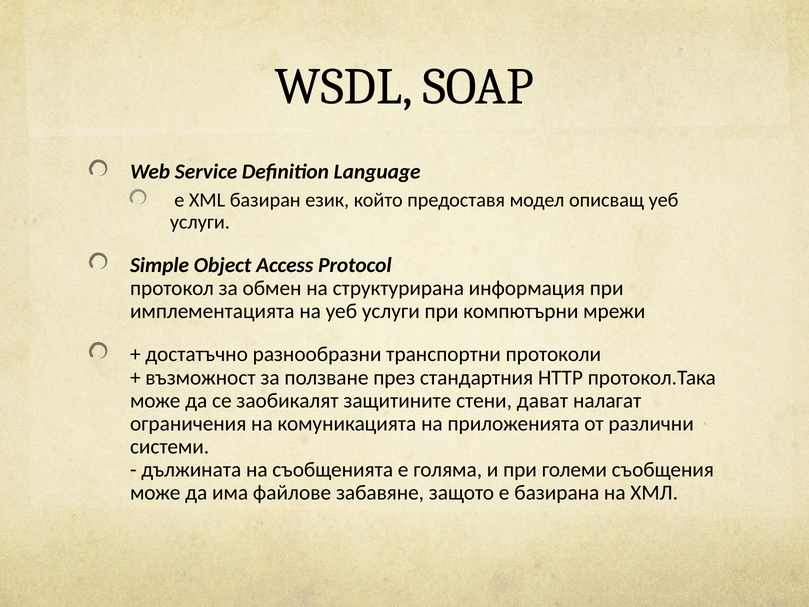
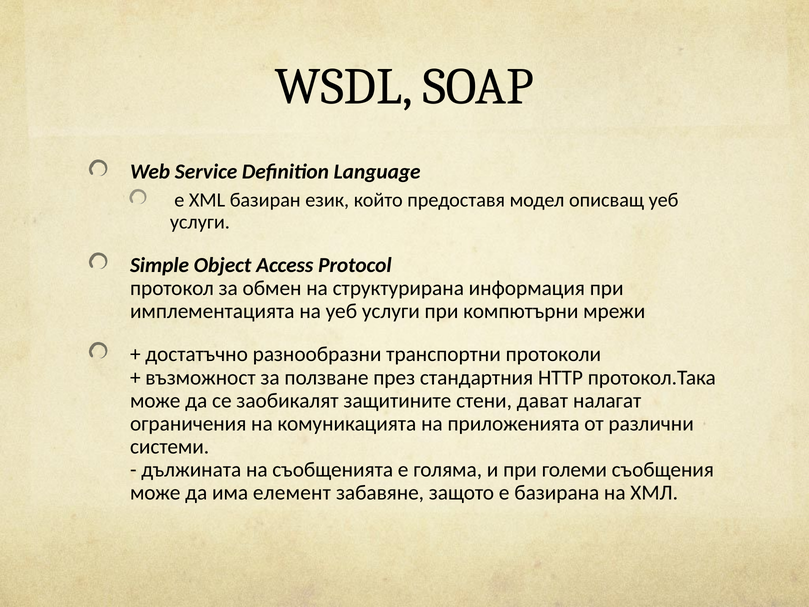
файлове: файлове -> елемент (292, 493)
